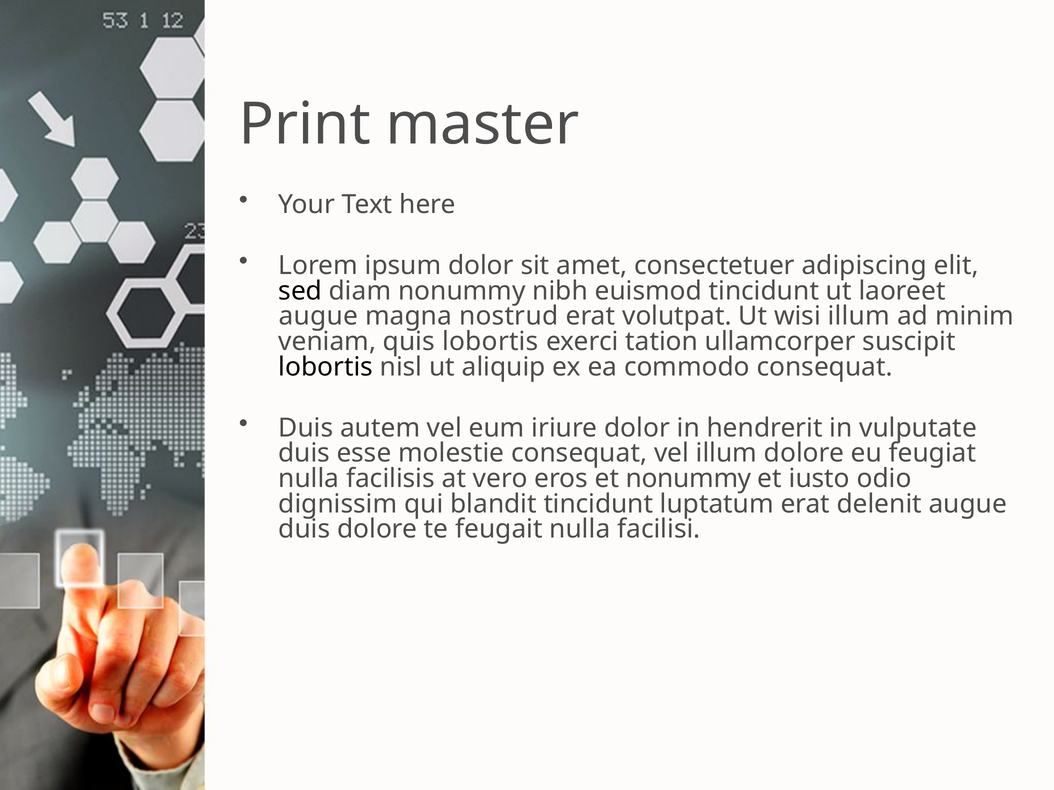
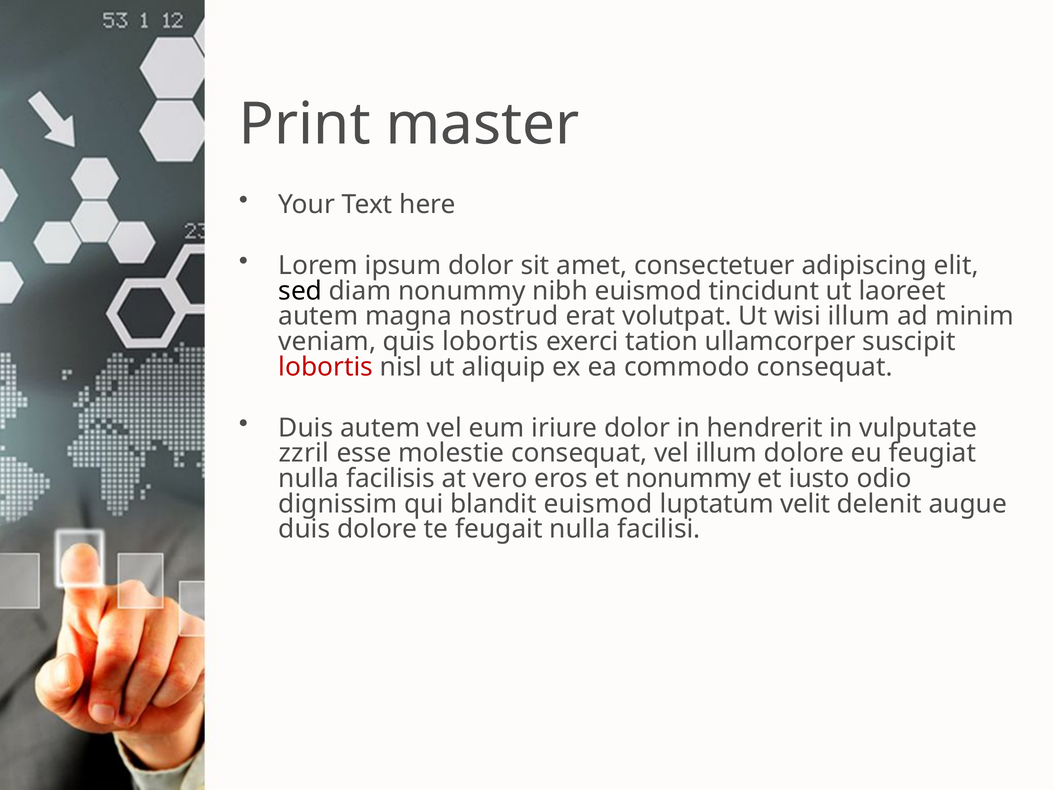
augue: augue -> autem (318, 317)
lobortis colour: black -> red (326, 367)
duis: duis -> zzril (304, 454)
blandit tincidunt: tincidunt -> euismod (598, 504)
luptatum erat: erat -> velit (805, 504)
